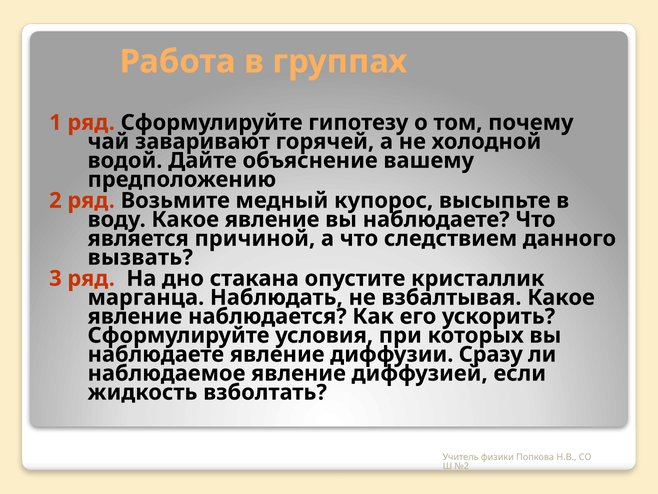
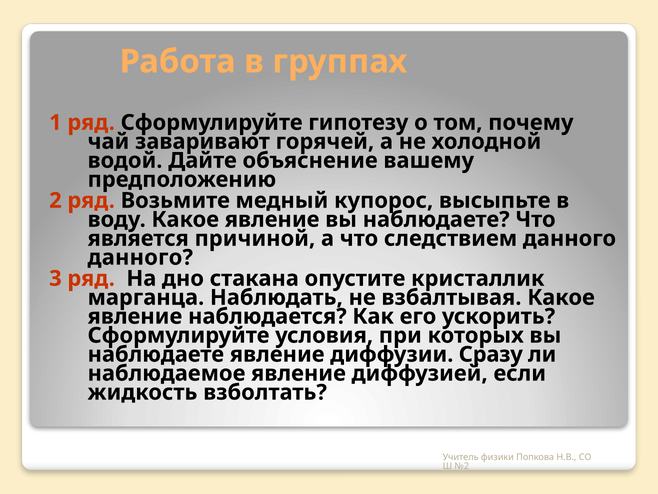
вызвать: вызвать -> данного (140, 257)
